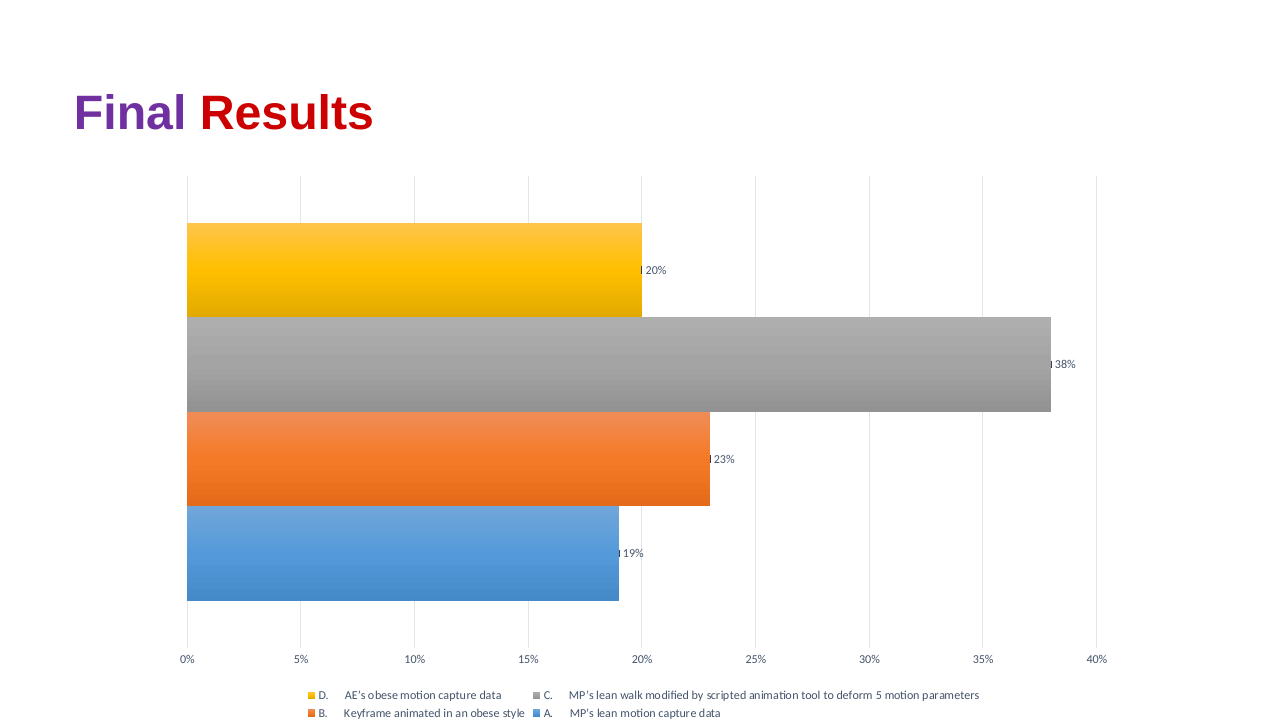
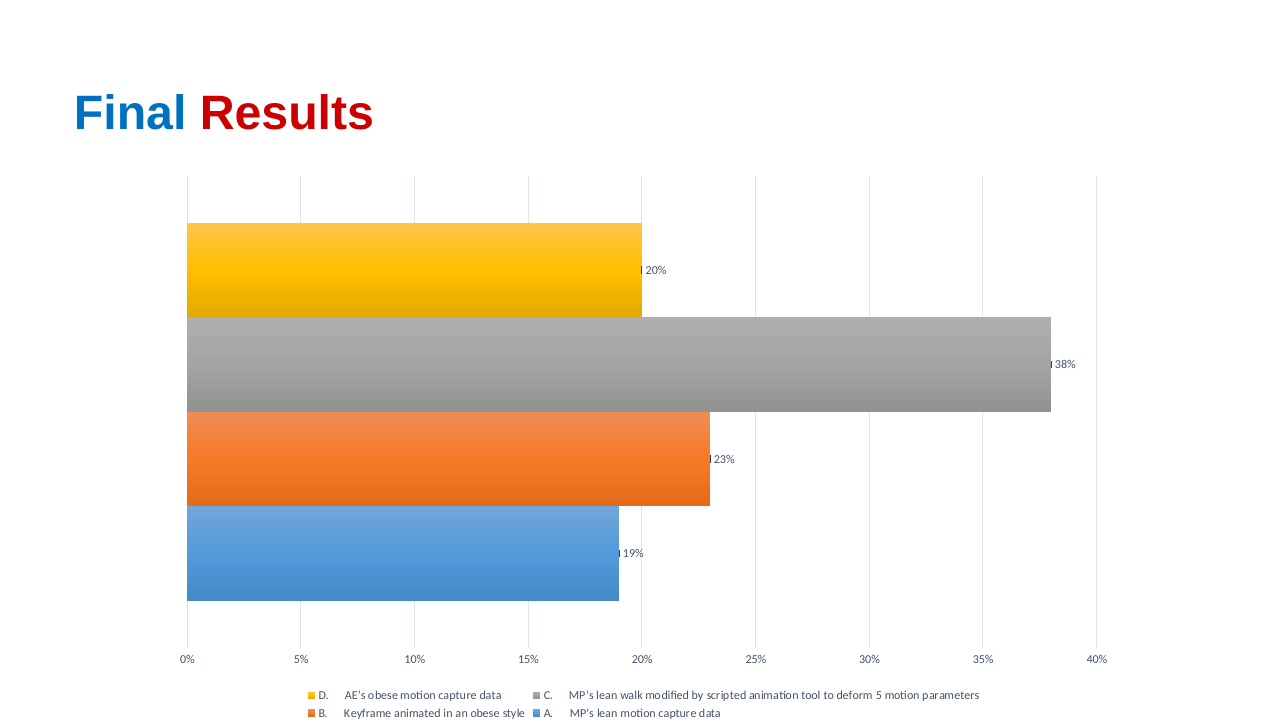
Final colour: purple -> blue (130, 114)
